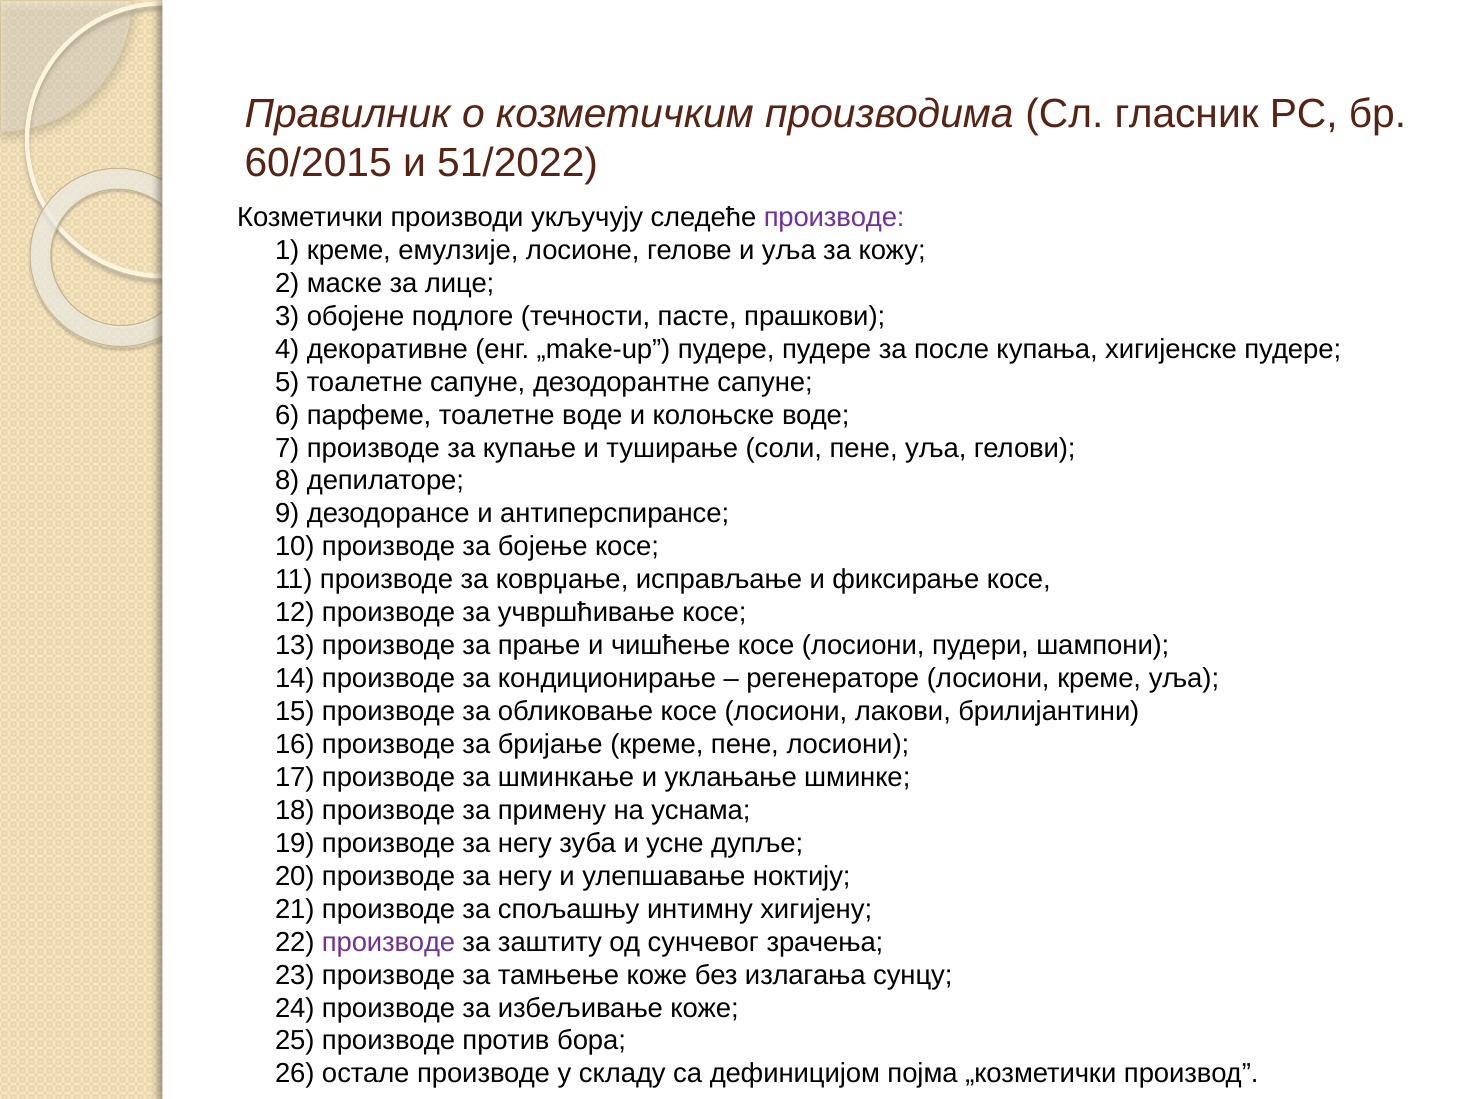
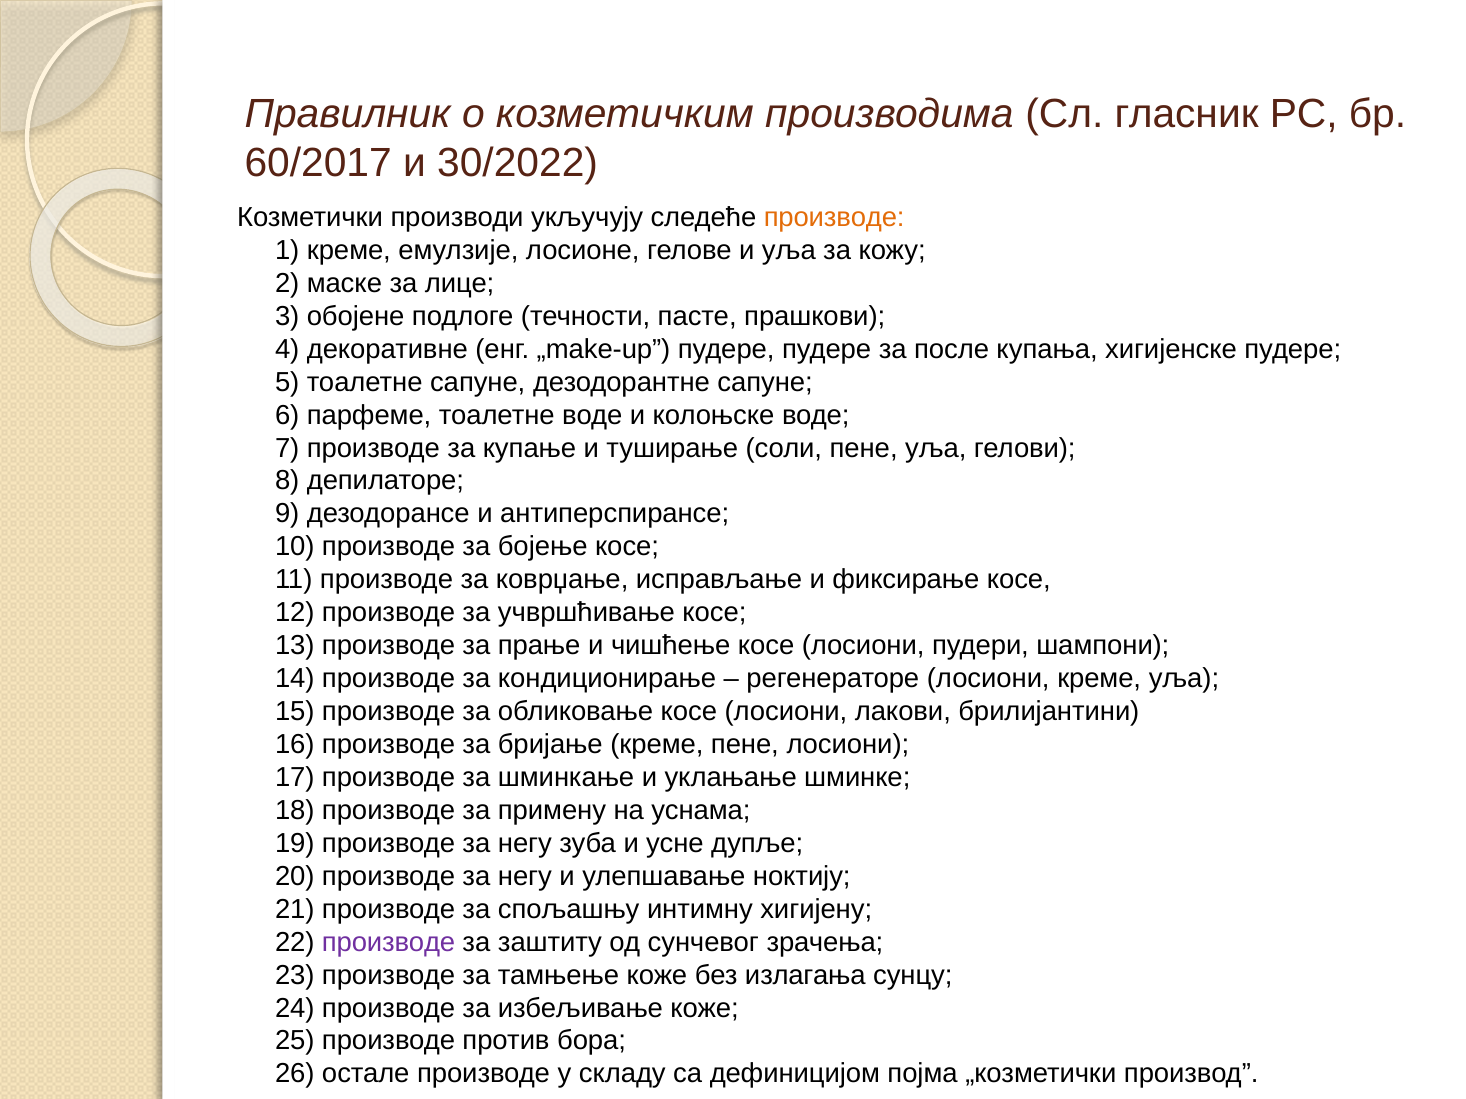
60/2015: 60/2015 -> 60/2017 (318, 163)
51/2022: 51/2022 -> 30/2022 (518, 163)
производе colour: purple -> orange (834, 217)
